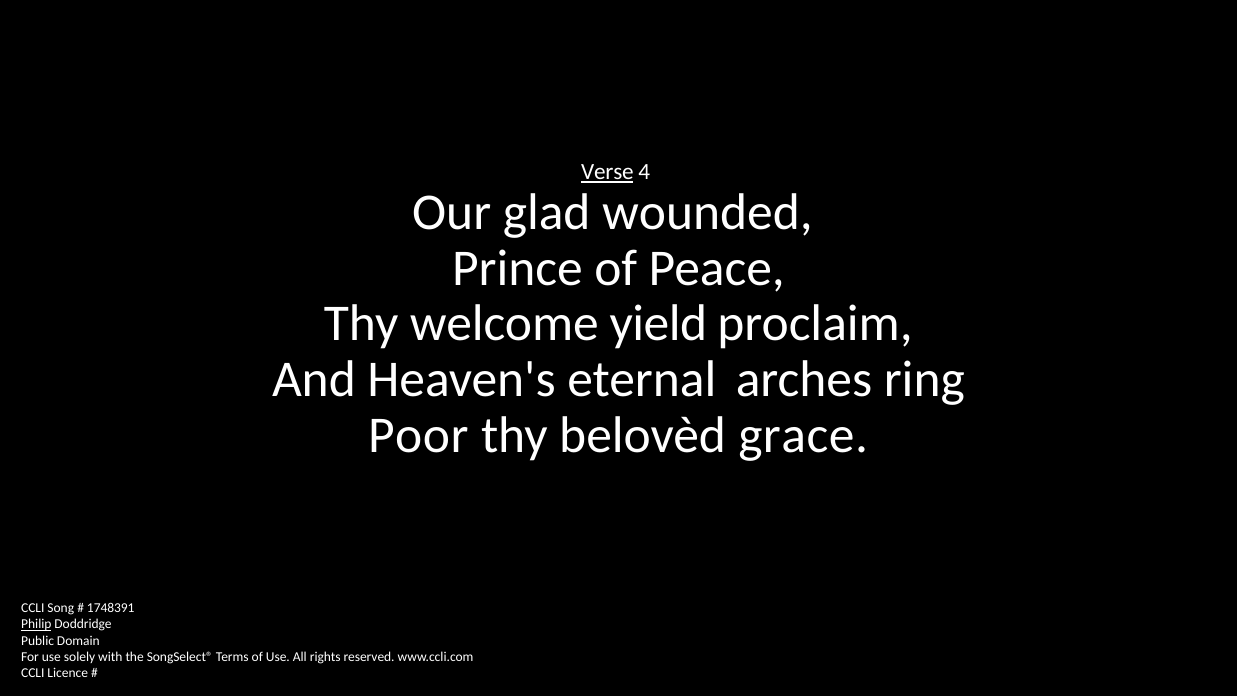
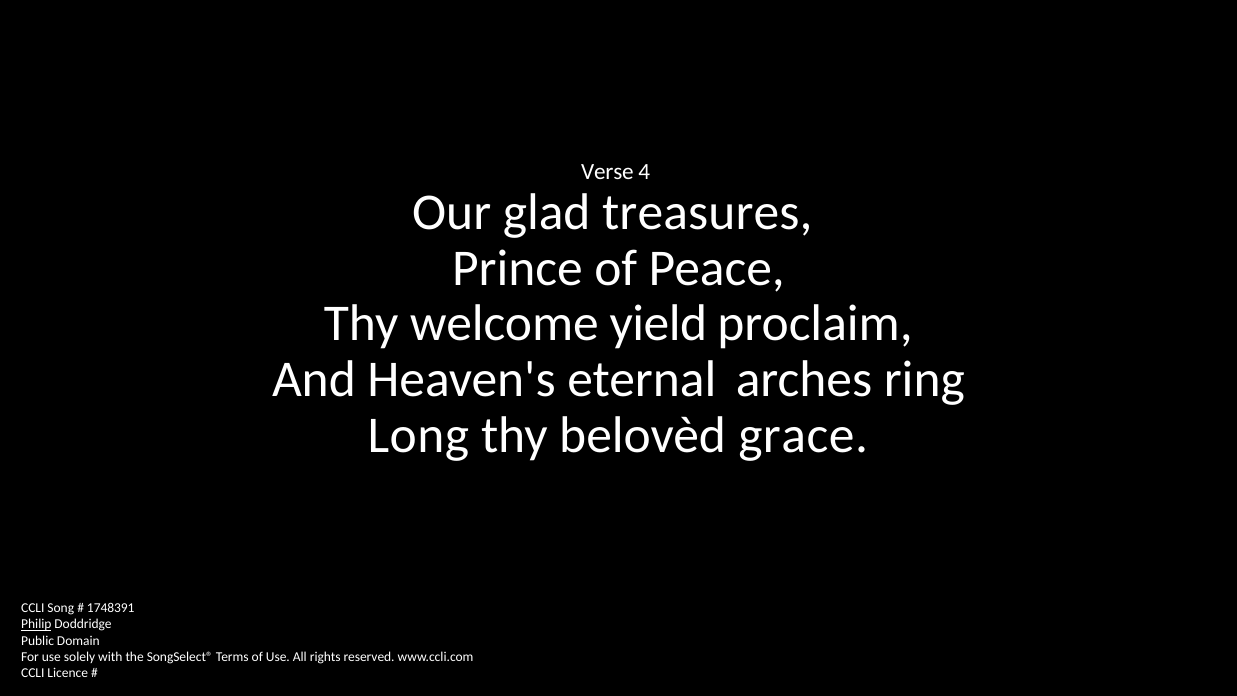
Verse underline: present -> none (607, 172)
wounded: wounded -> treasures (707, 212)
Poor: Poor -> Long (418, 435)
